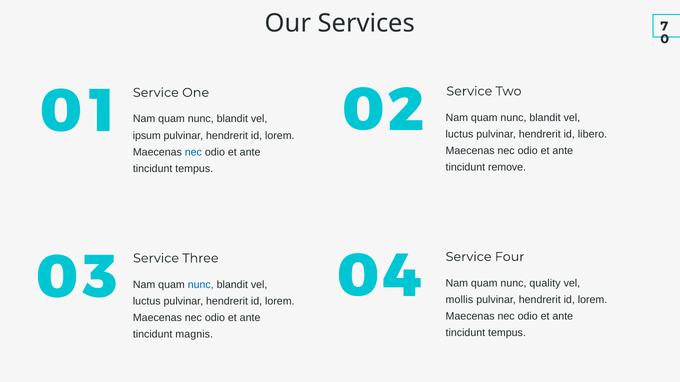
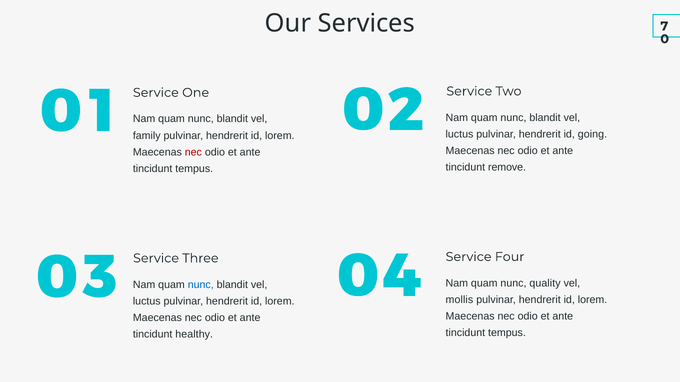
libero: libero -> going (592, 134)
ipsum: ipsum -> family (147, 136)
nec colour: blue -> red (193, 152)
magnis: magnis -> healthy (194, 335)
